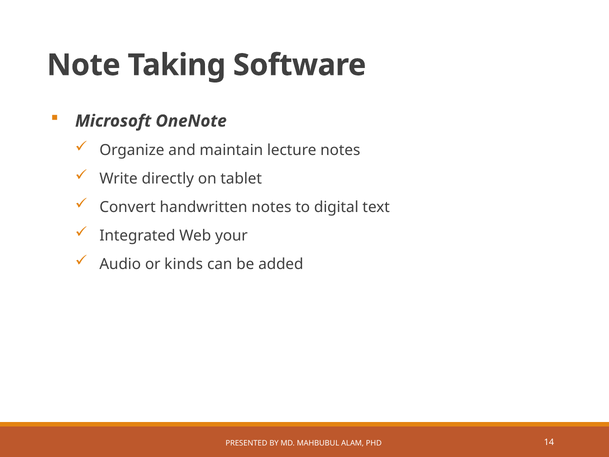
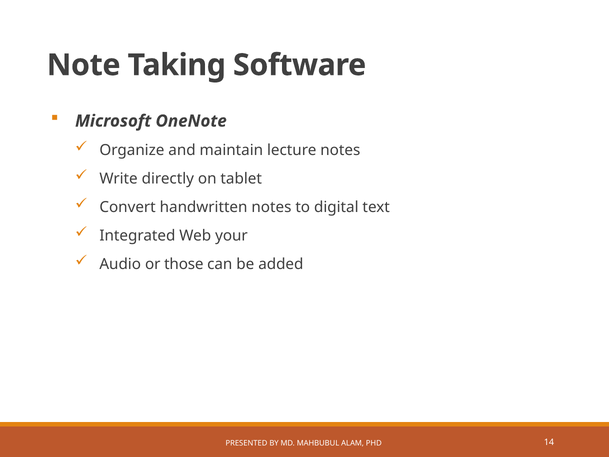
kinds: kinds -> those (184, 264)
